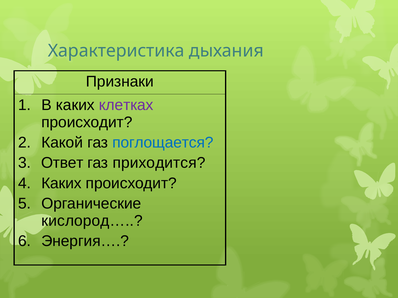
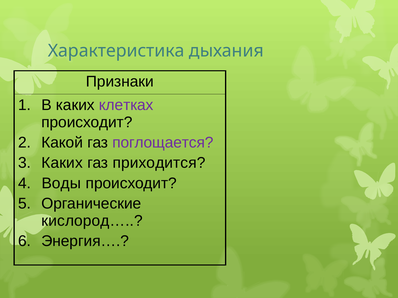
поглощается colour: blue -> purple (163, 143)
Ответ: Ответ -> Каких (62, 163)
Каких: Каких -> Воды (61, 183)
